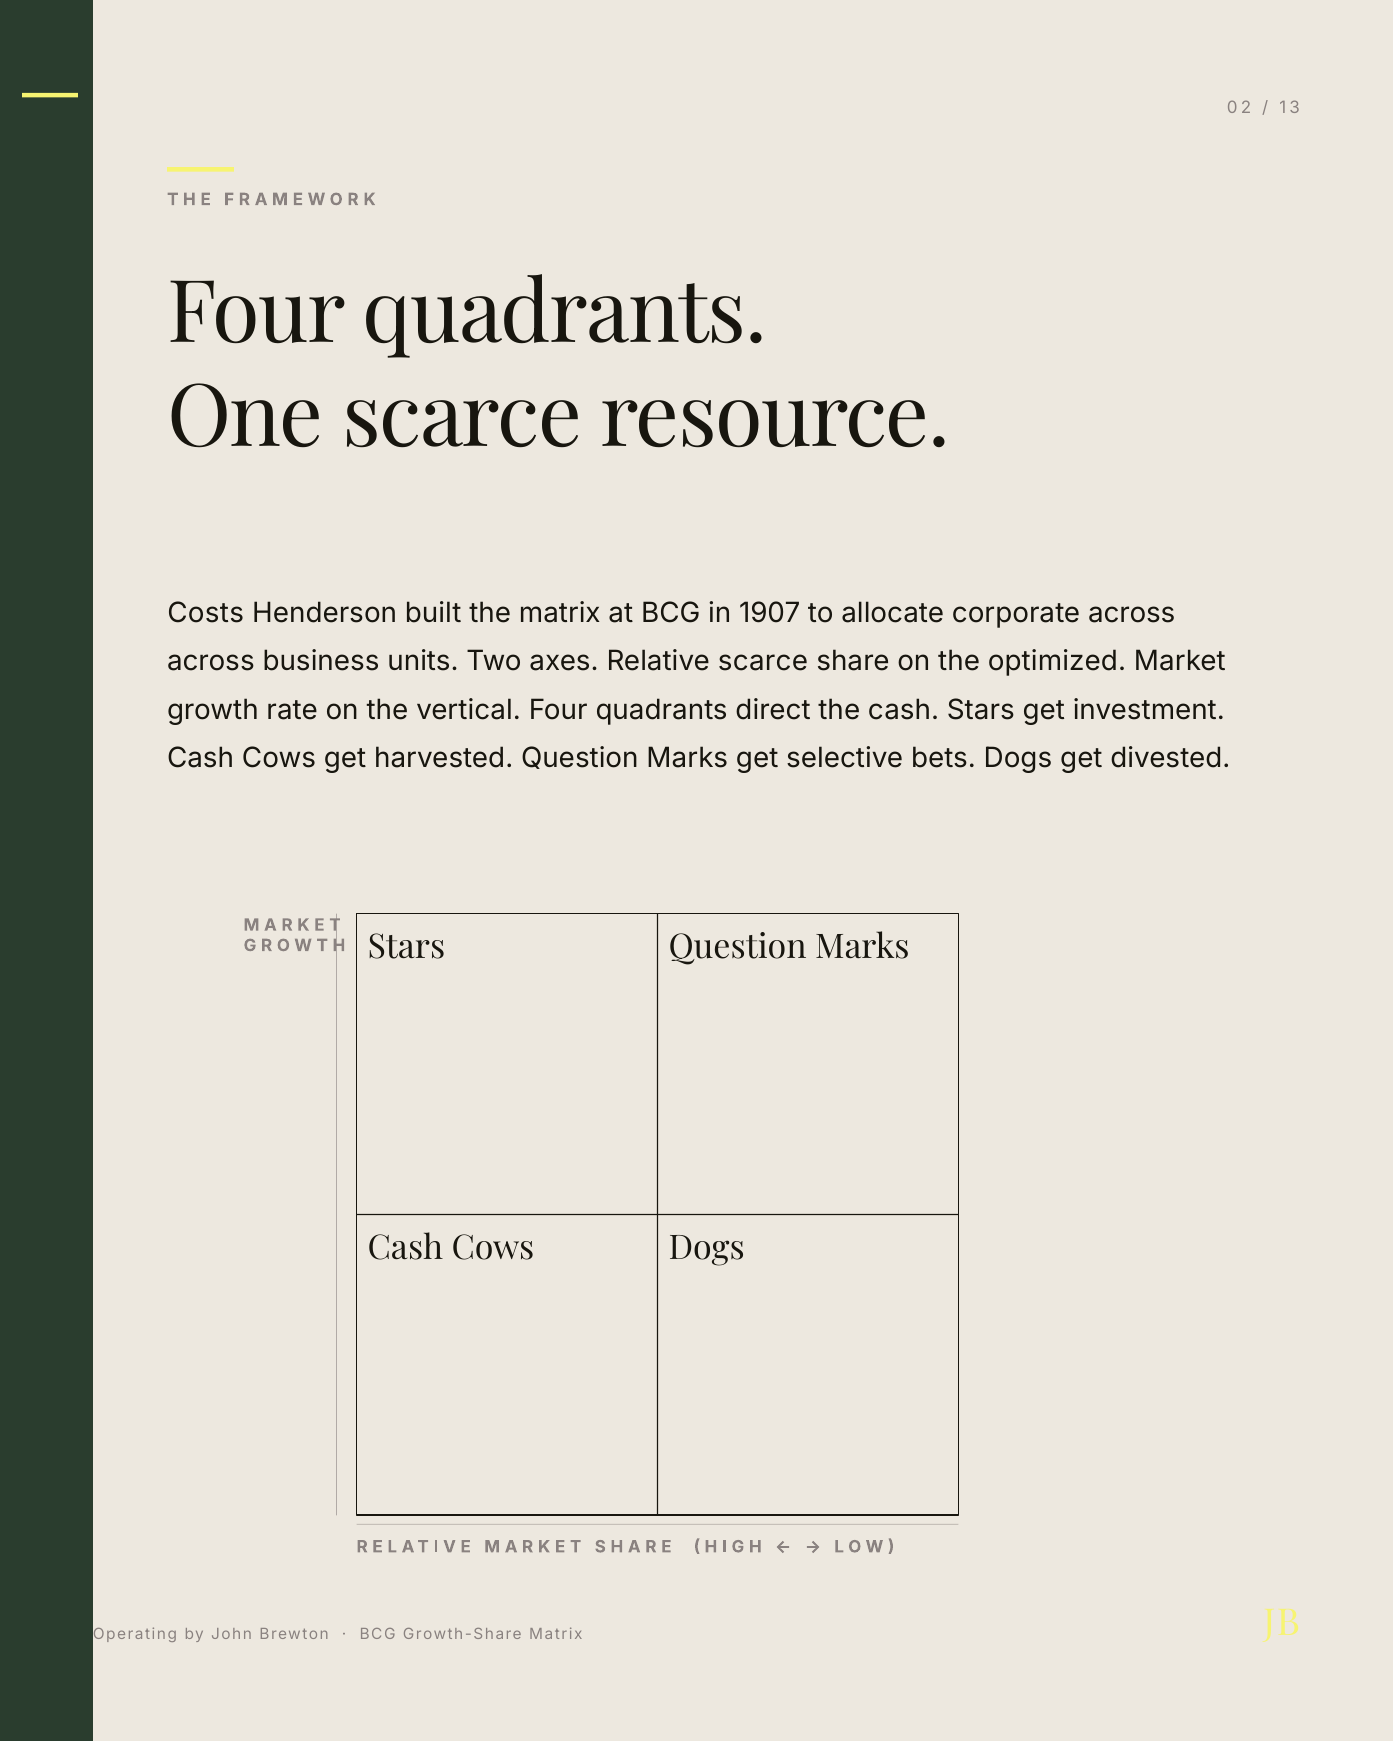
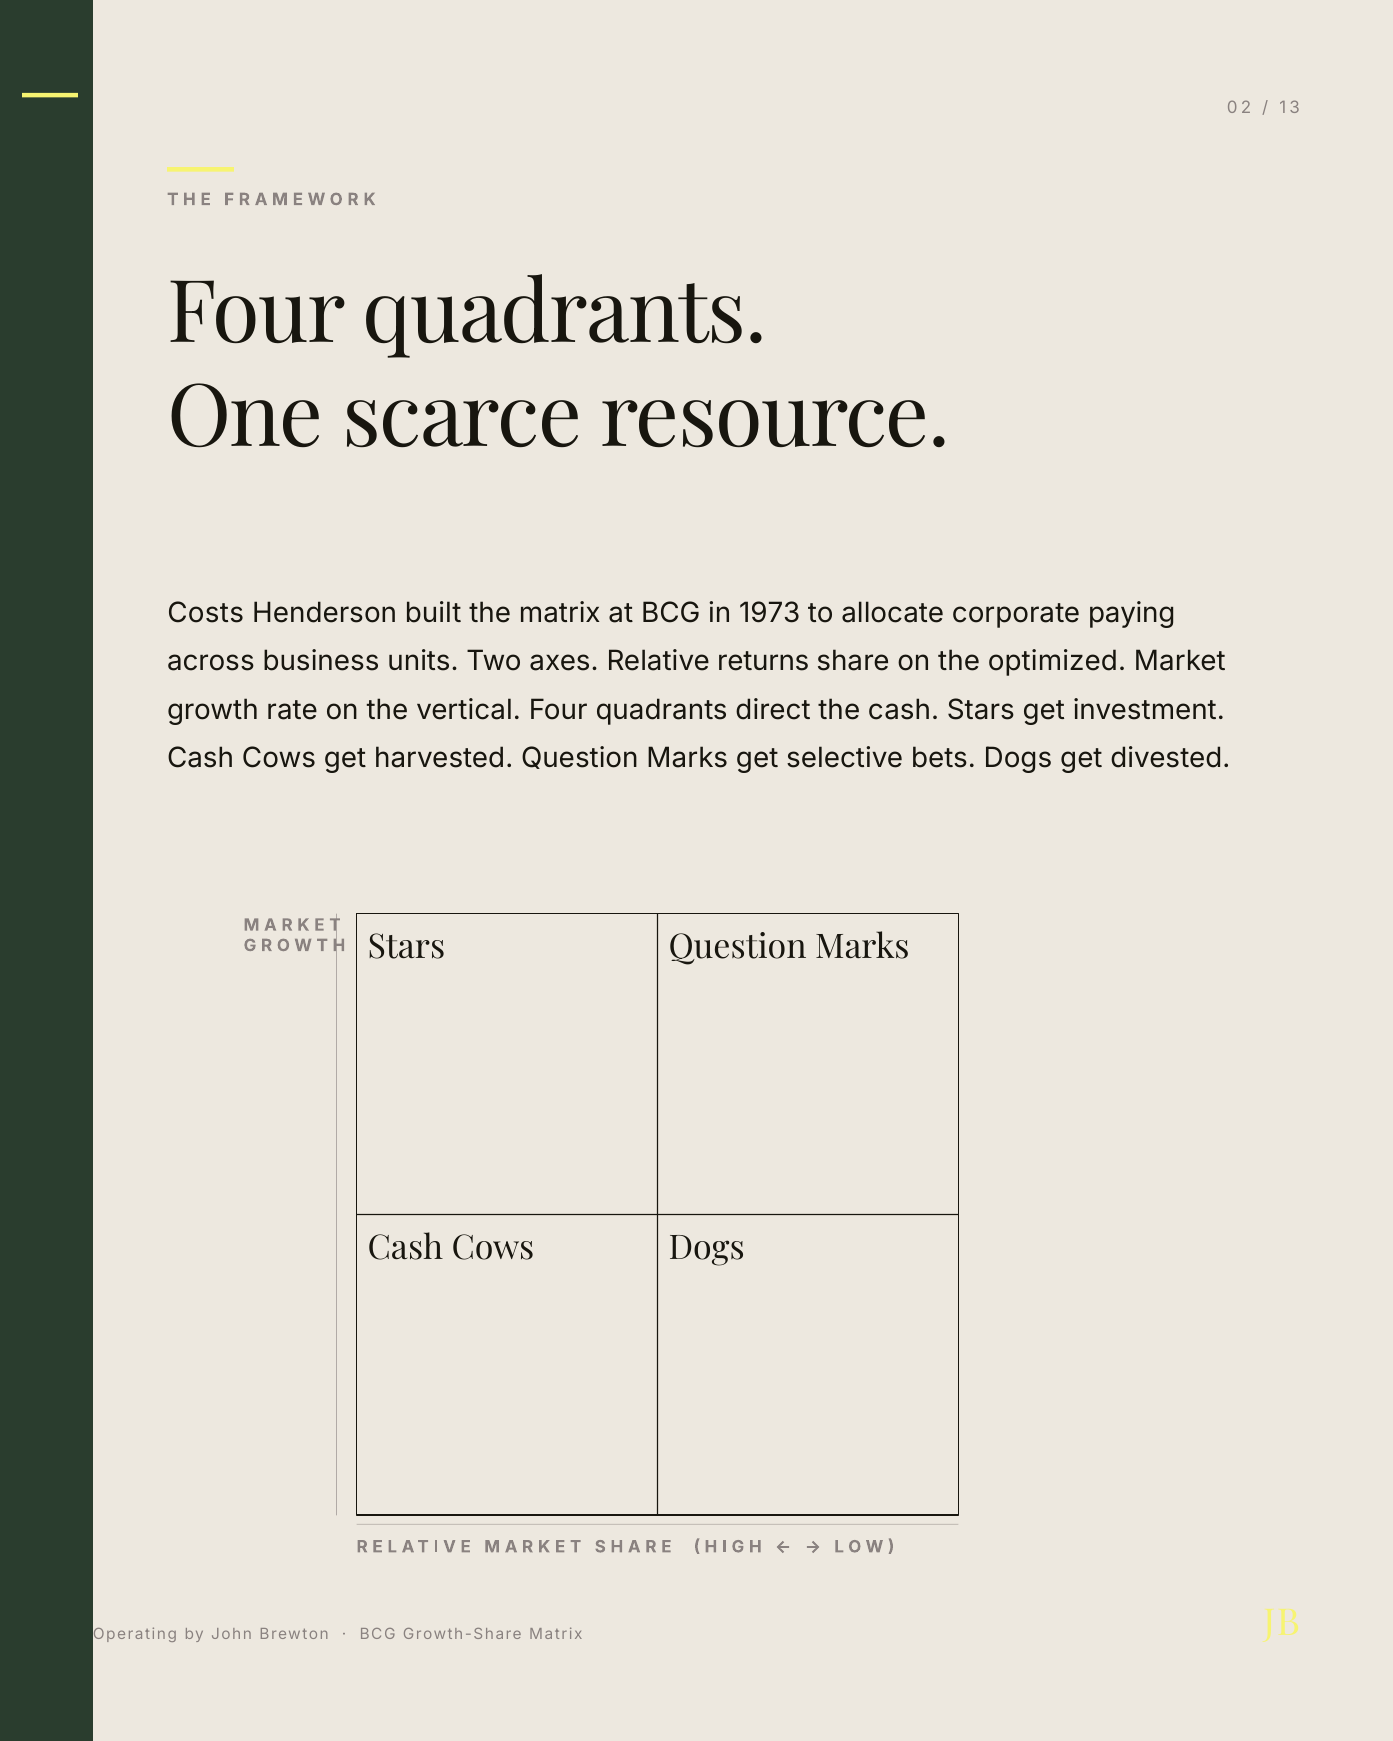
1907: 1907 -> 1973 (770, 613)
corporate across: across -> paying (1132, 613)
Relative scarce: scarce -> returns (763, 662)
